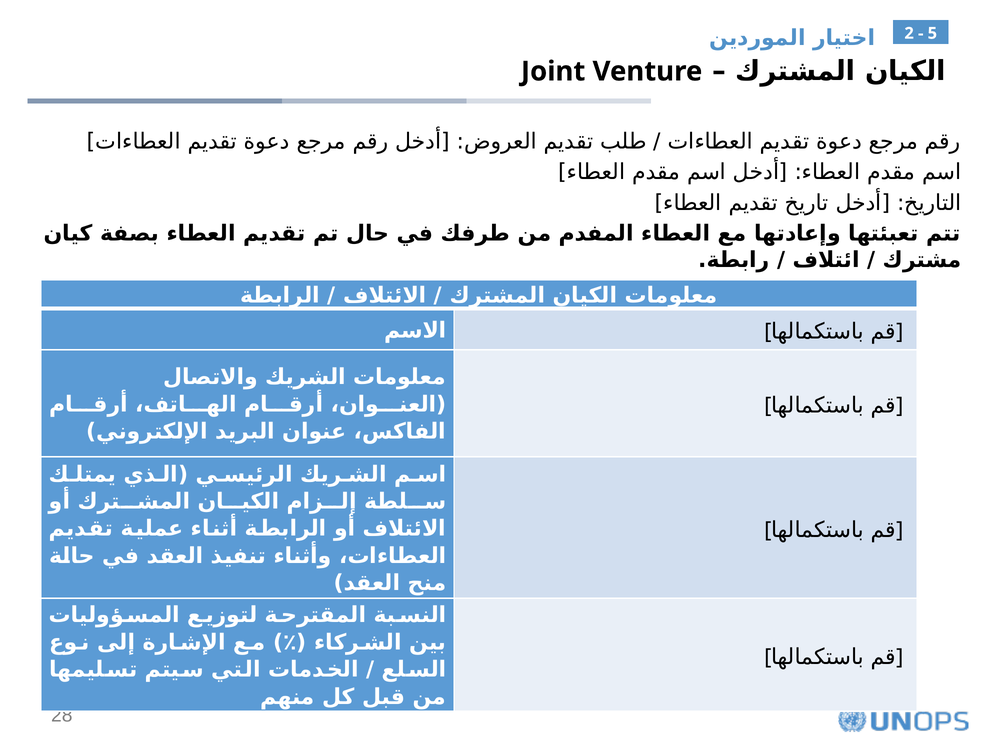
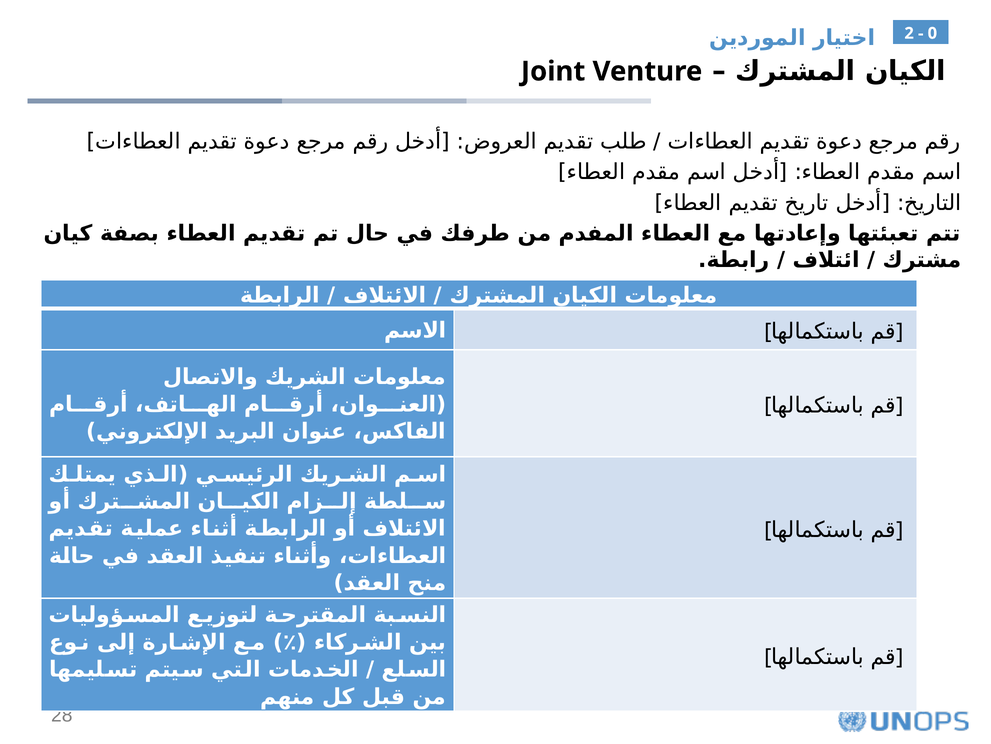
5: 5 -> 0 (932, 33)
